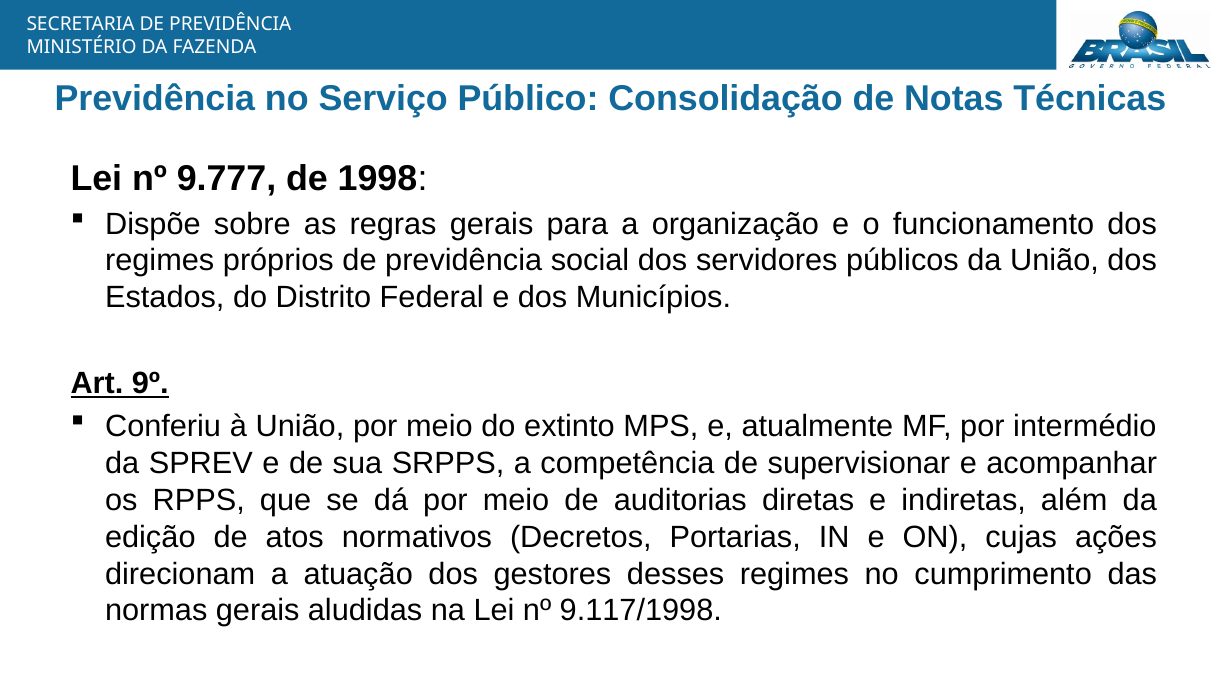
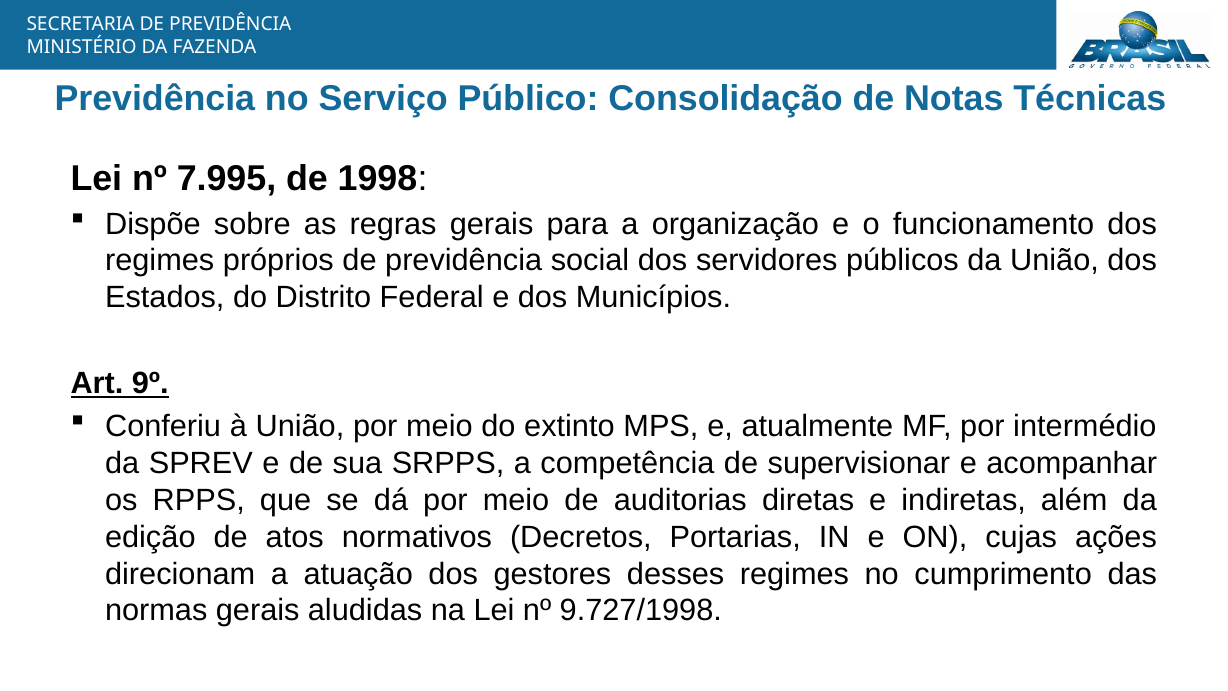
9.777: 9.777 -> 7.995 (227, 178)
9.117/1998: 9.117/1998 -> 9.727/1998 (641, 611)
